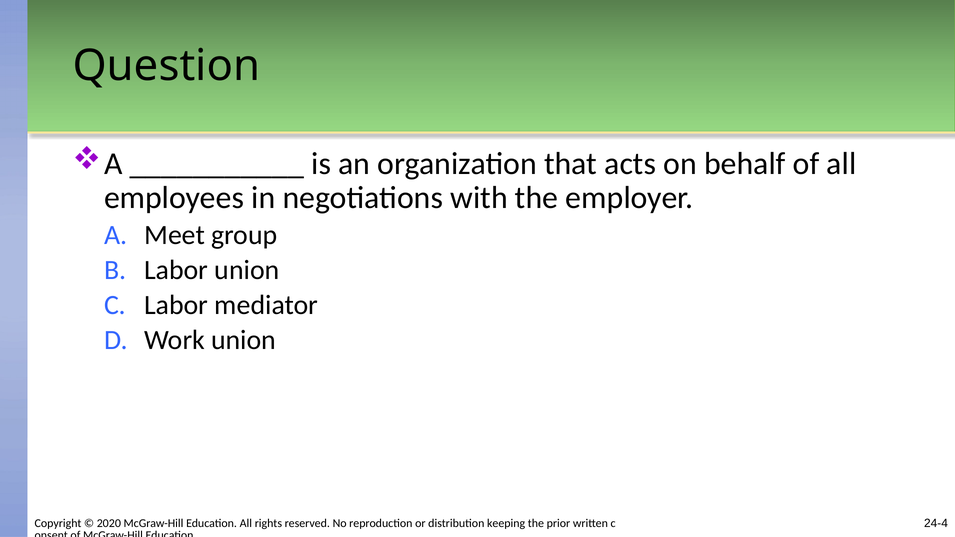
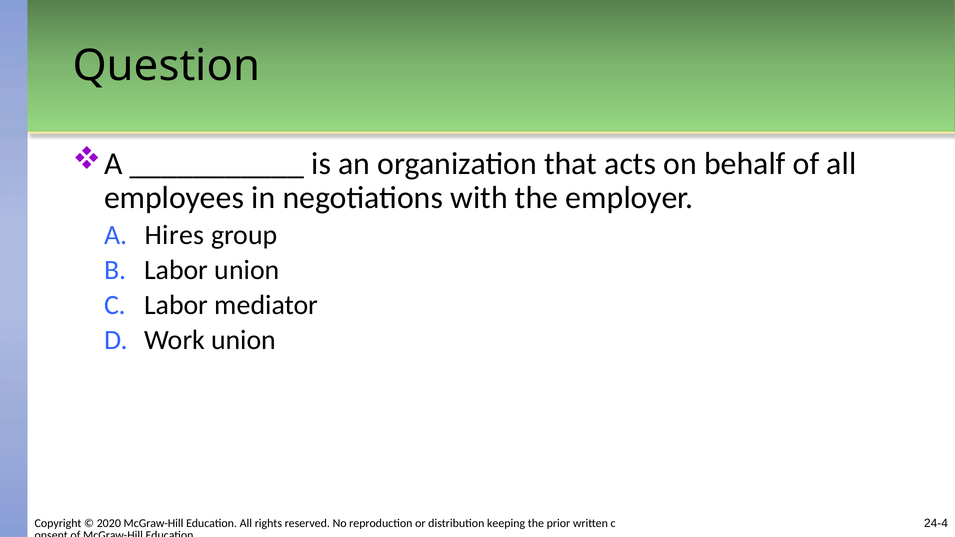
Meet: Meet -> Hires (174, 235)
